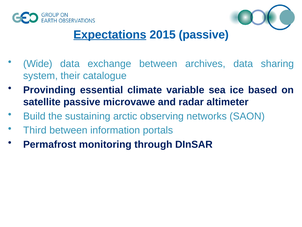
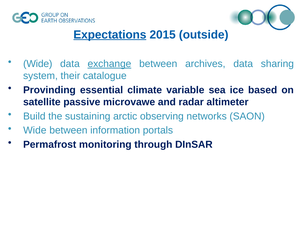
2015 passive: passive -> outside (204, 35)
exchange underline: none -> present (109, 64)
Third: Third -> Wide (35, 130)
